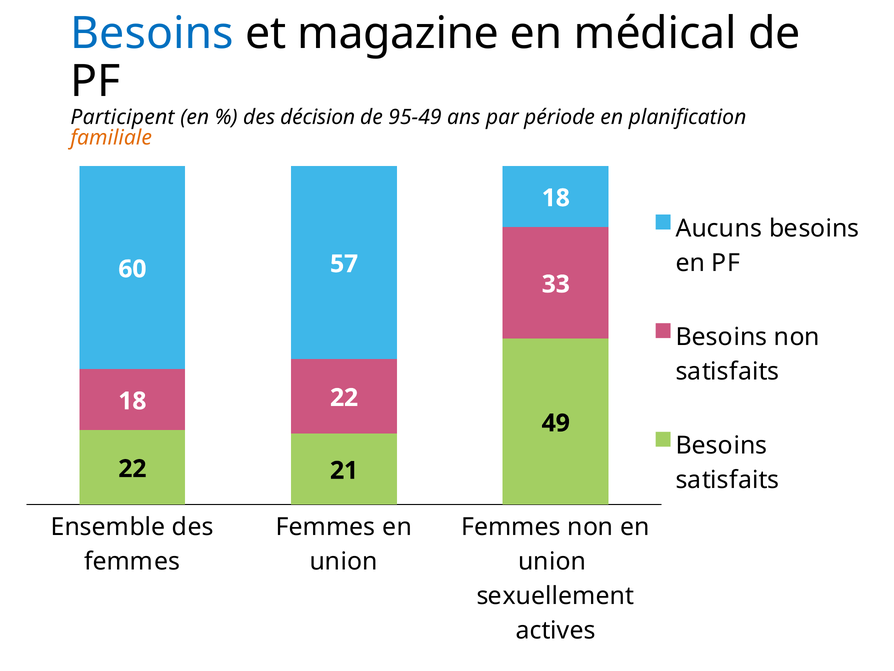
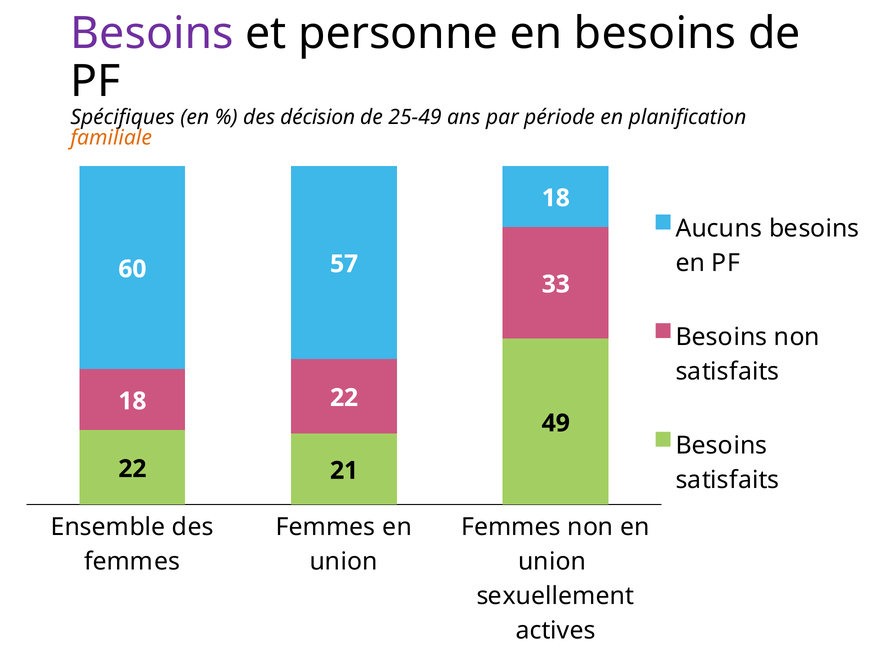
Besoins colour: blue -> purple (152, 33)
magazine: magazine -> personne (398, 33)
en médical: médical -> besoins (655, 33)
Participent: Participent -> Spécifiques (123, 117)
95-49: 95-49 -> 25-49 (415, 117)
